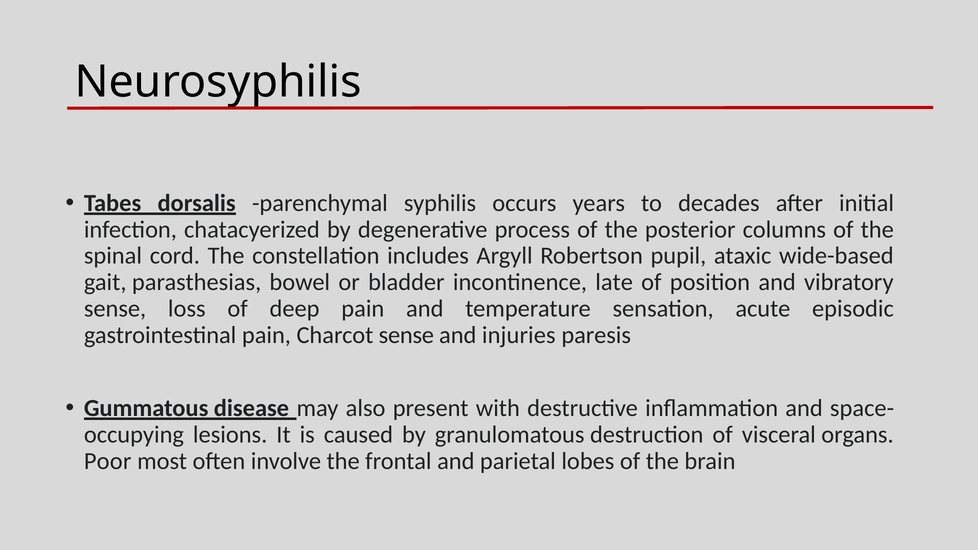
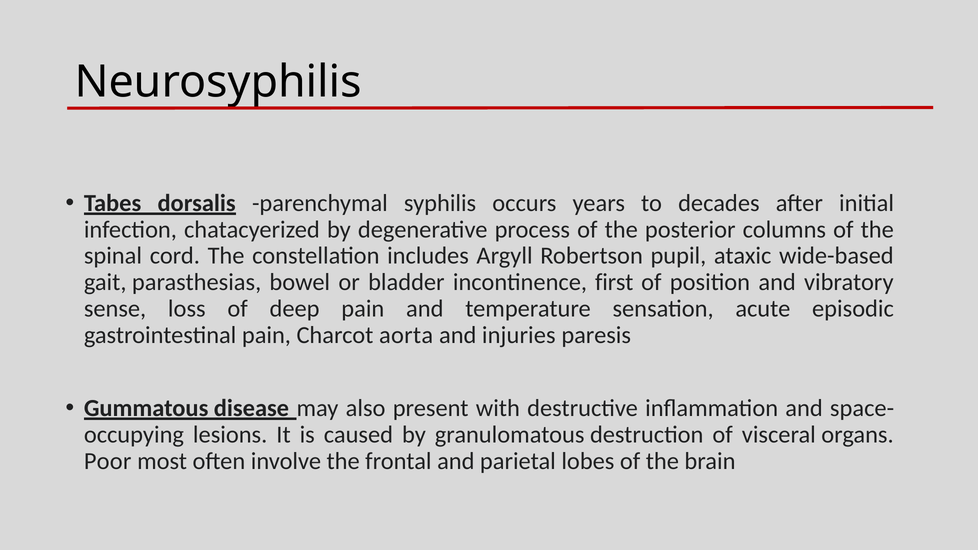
late: late -> first (614, 282)
Charcot sense: sense -> aorta (406, 335)
